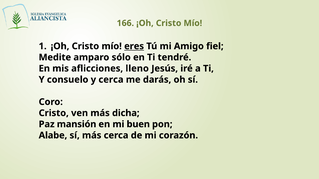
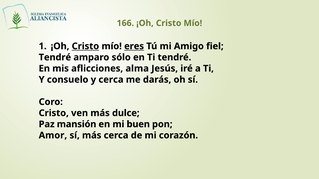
Cristo underline: none -> present (85, 46)
Medite: Medite -> Tendré (55, 57)
lleno: lleno -> alma (137, 69)
dicha: dicha -> dulce (126, 113)
Alabe: Alabe -> Amor (53, 136)
